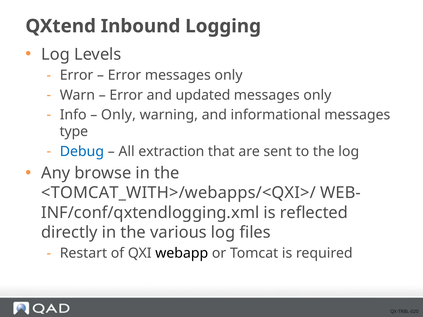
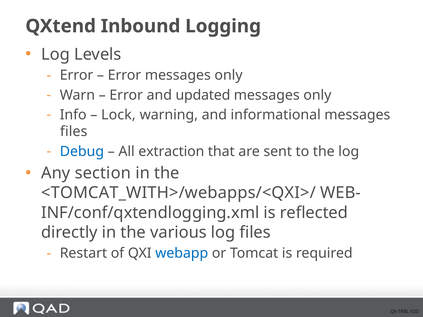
Only: Only -> Lock (118, 115)
type: type -> files (74, 132)
browse: browse -> section (103, 173)
webapp colour: black -> blue (182, 254)
